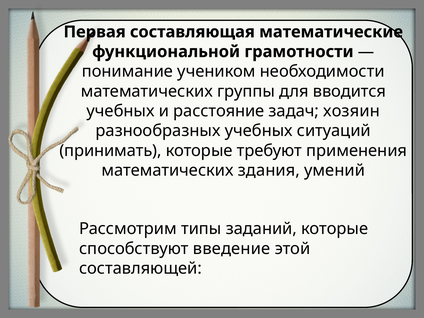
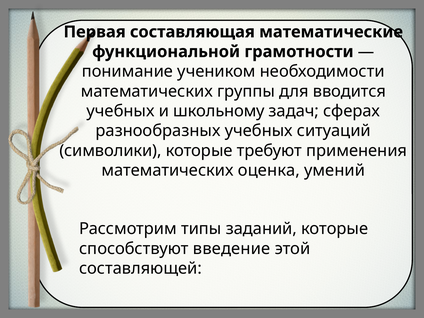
расстояние: расстояние -> школьному (219, 111)
хозяин: хозяин -> сферах (352, 111)
принимать: принимать -> символики (110, 151)
здания: здания -> оценка (269, 170)
